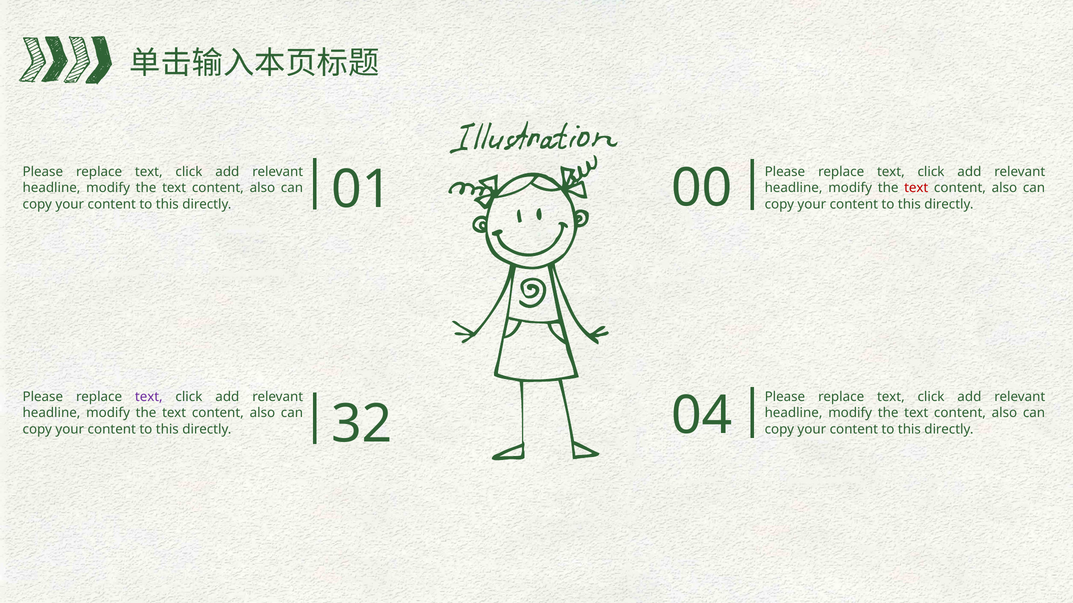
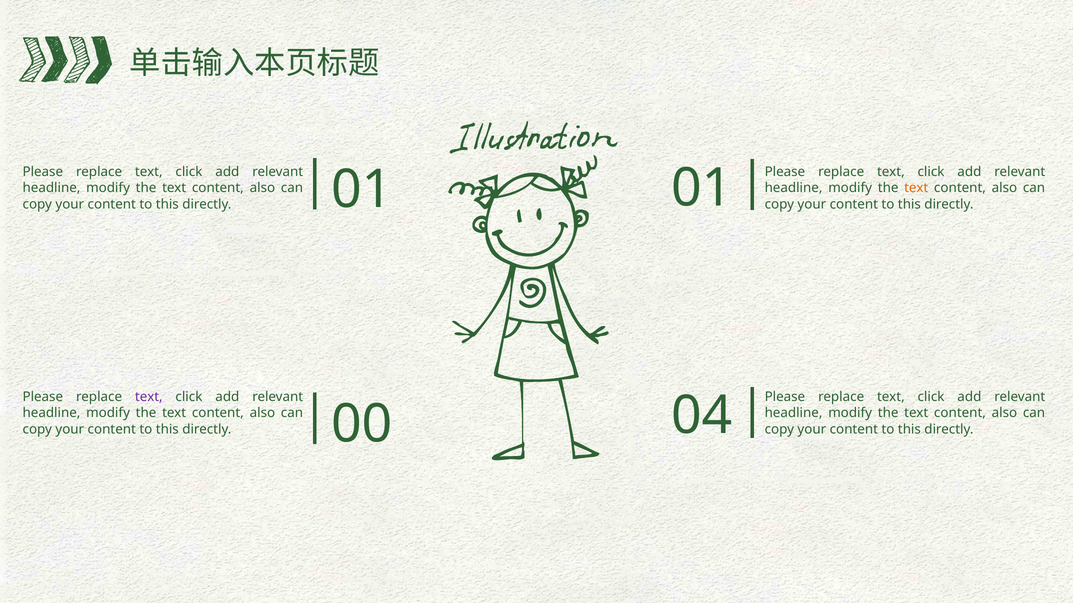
01 00: 00 -> 01 (702, 188)
text colour: red -> orange (916, 188)
32: 32 -> 00 (362, 424)
